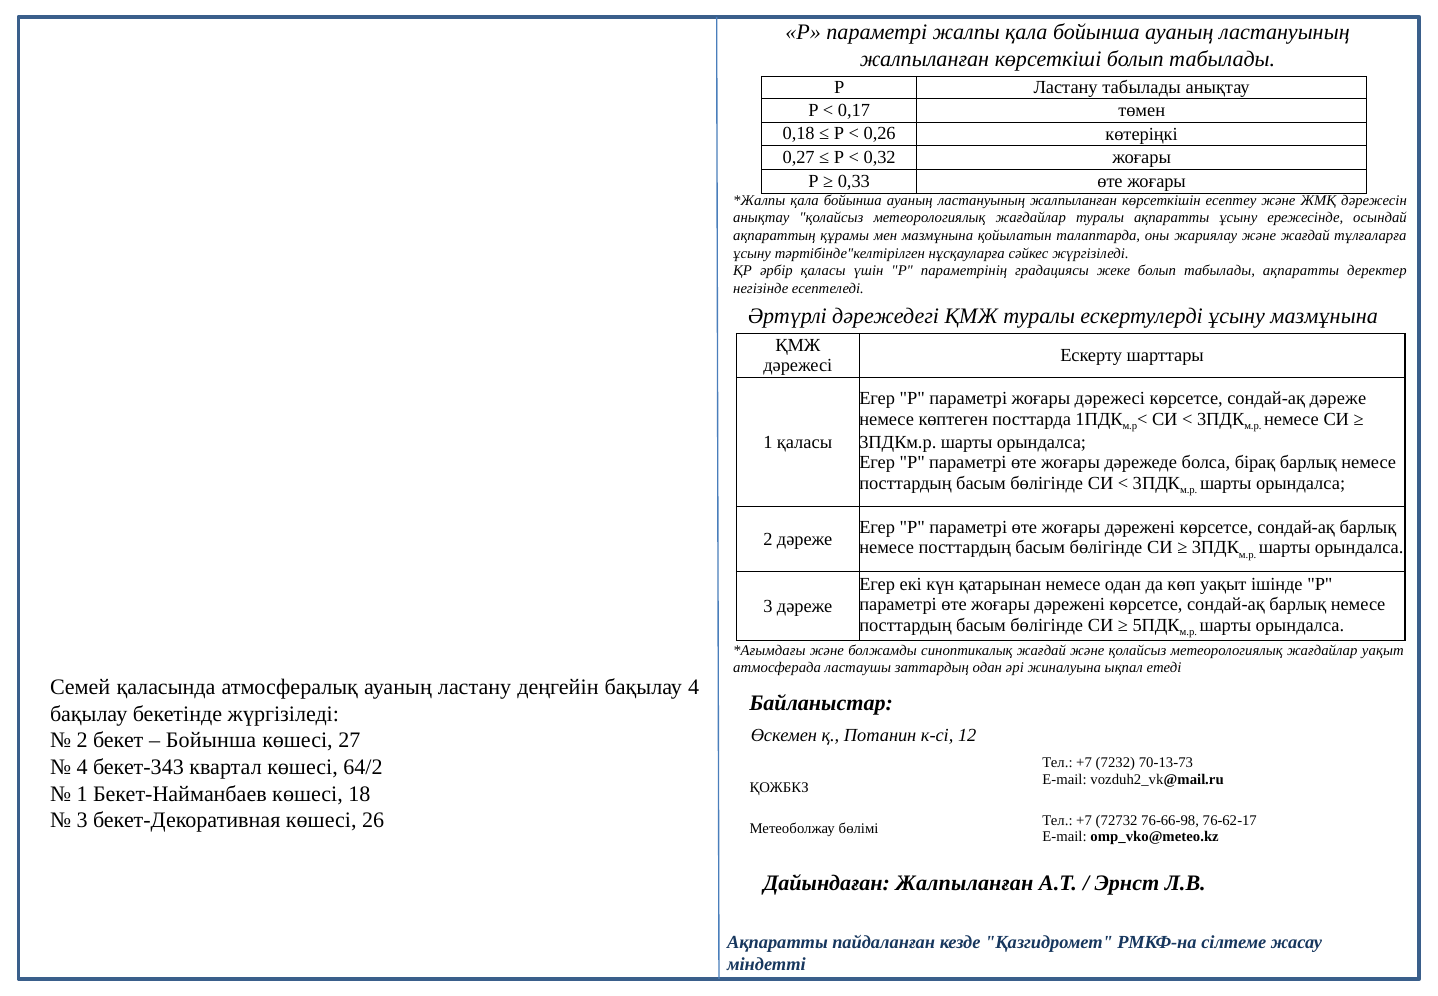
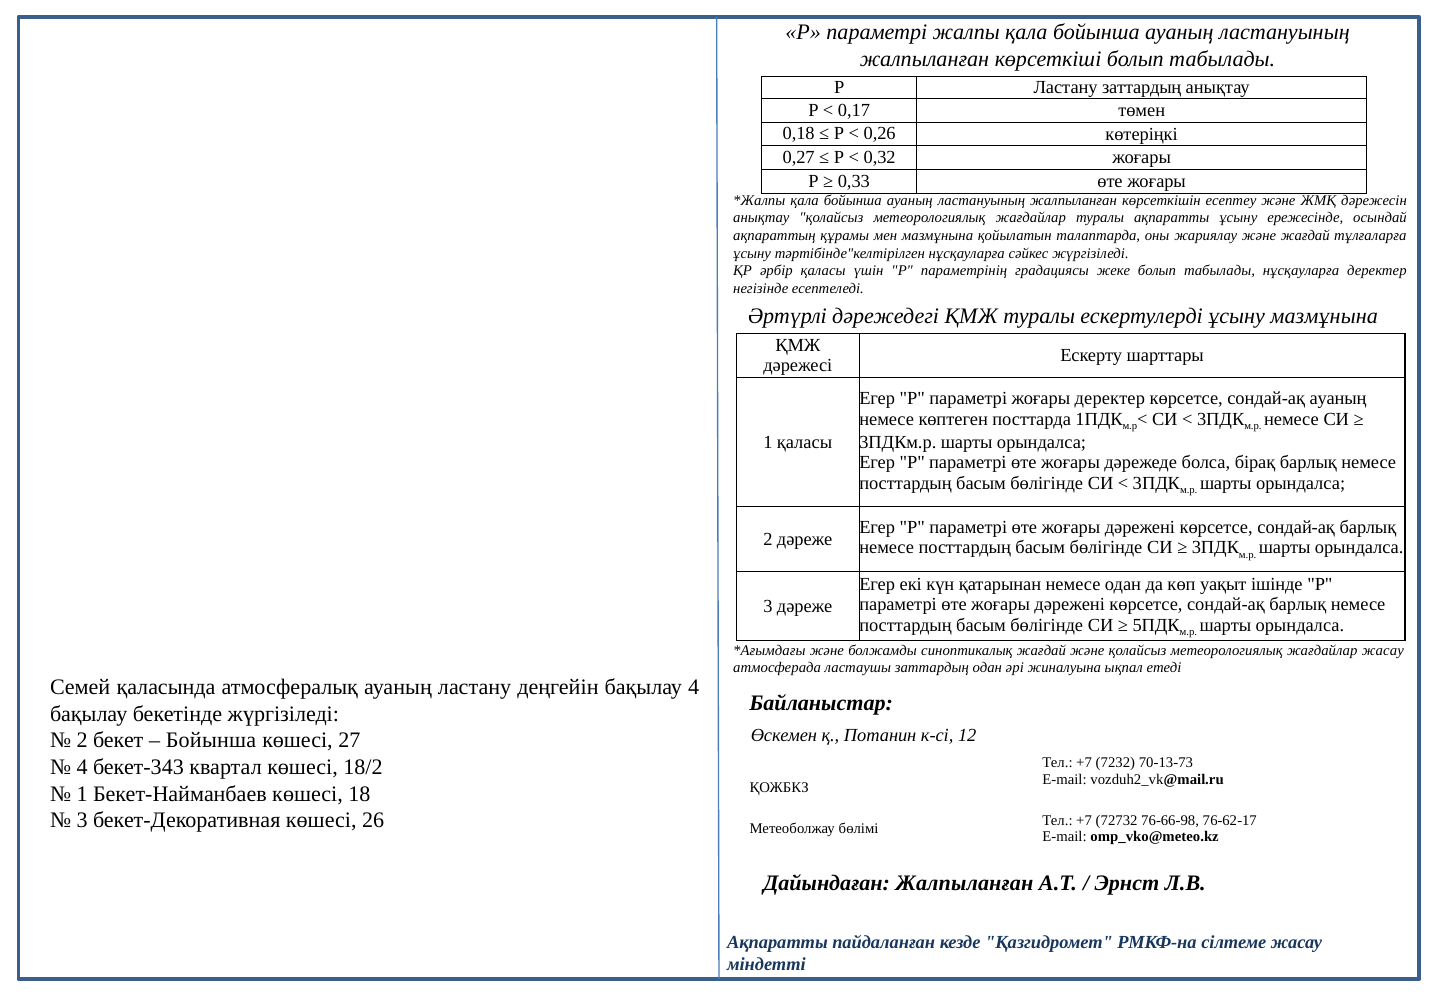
Ластану табылады: табылады -> заттардың (1142, 87)
табылады ақпаратты: ақпаратты -> нұсқауларға (1301, 271)
жоғары дәрежесі: дәрежесі -> деректер (1110, 398)
сондай-ақ дәреже: дәреже -> ауаның (1338, 398)
жағдайлар уақыт: уақыт -> жасау (1383, 650)
64/2: 64/2 -> 18/2 (363, 767)
